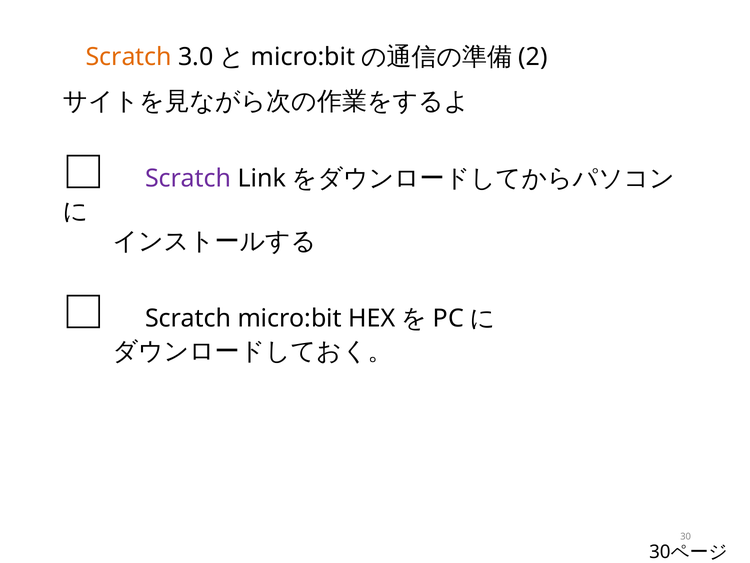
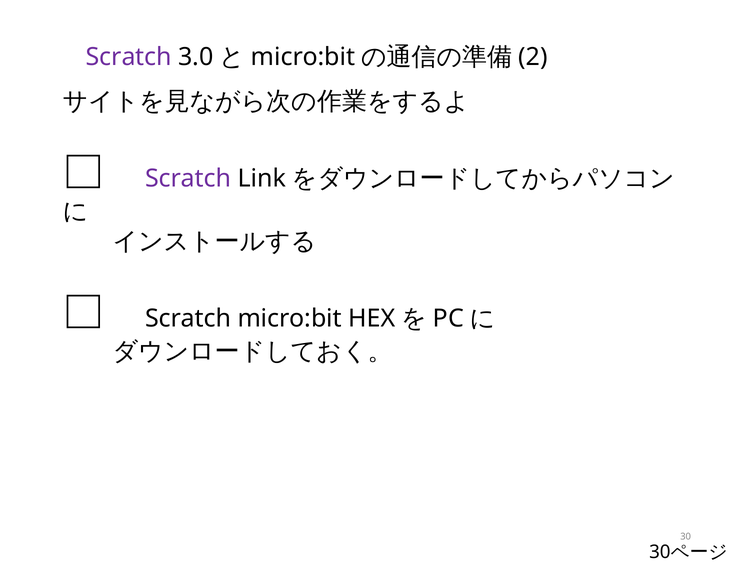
Scratch colour: orange -> purple (129, 57)
